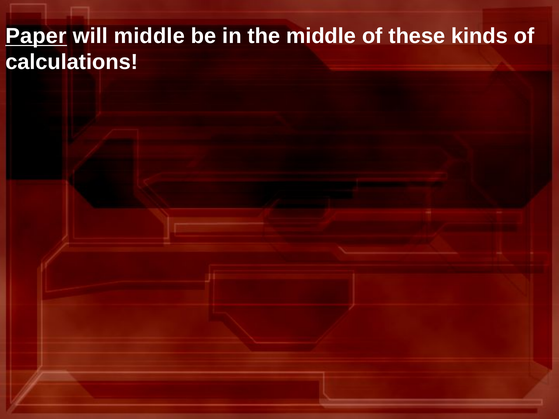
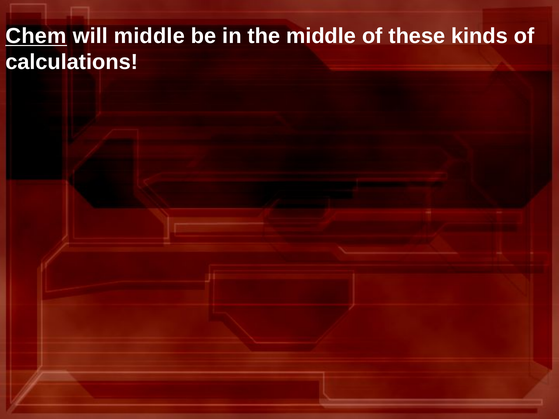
Paper: Paper -> Chem (36, 36)
